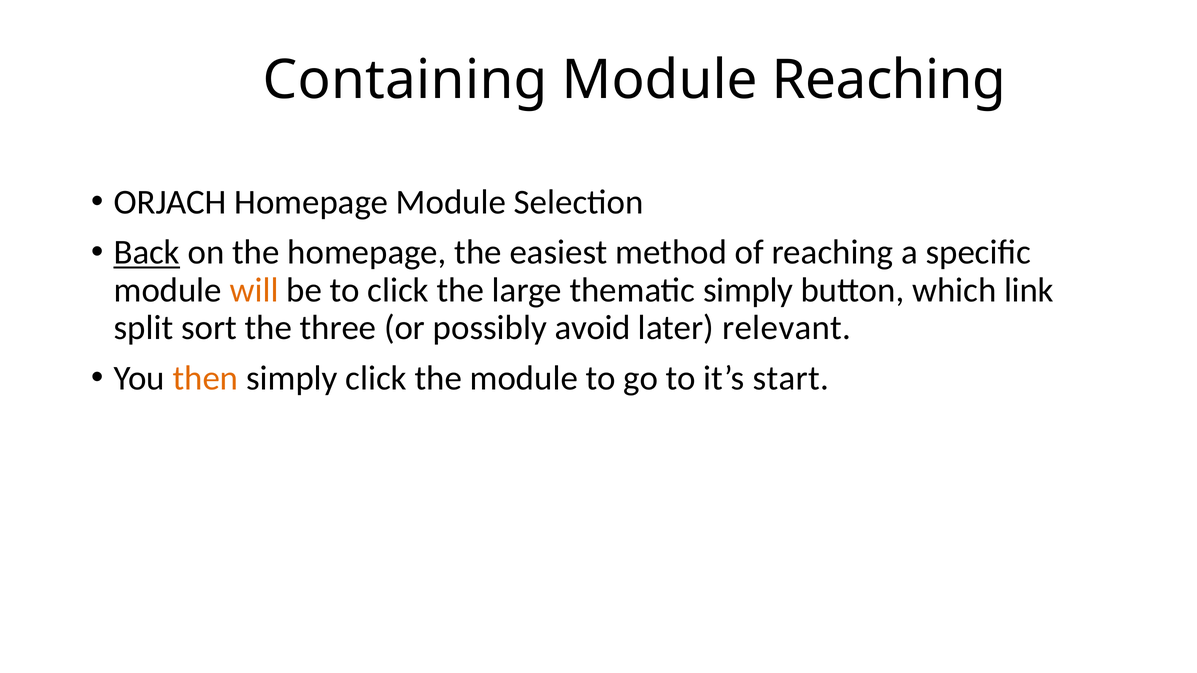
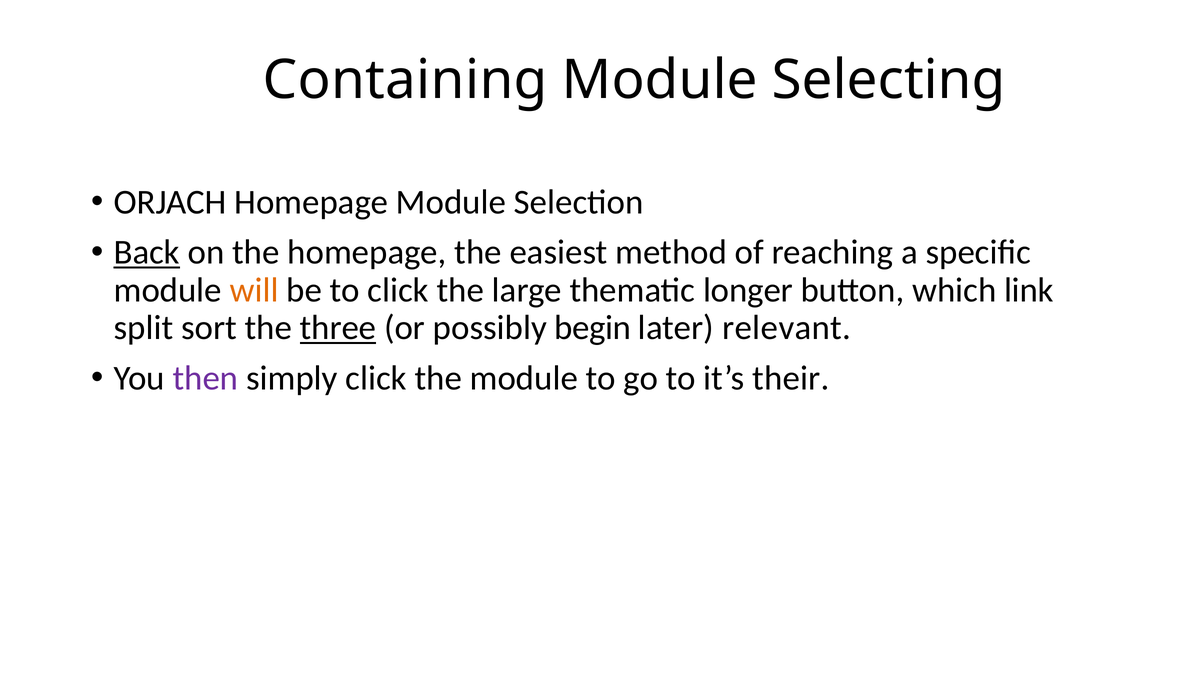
Module Reaching: Reaching -> Selecting (889, 80)
thematic simply: simply -> longer (748, 290)
three underline: none -> present (338, 328)
avoid: avoid -> begin (593, 328)
then colour: orange -> purple (205, 378)
start: start -> their (791, 378)
